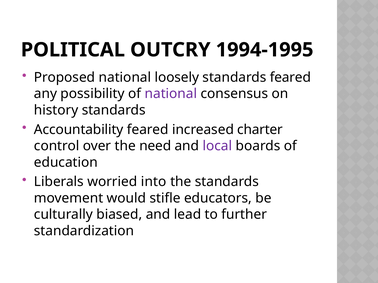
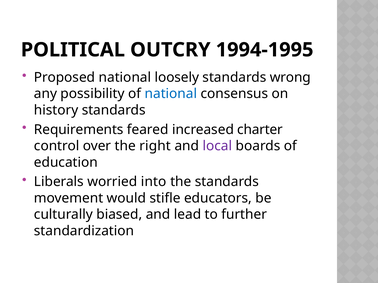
standards feared: feared -> wrong (290, 78)
national colour: purple -> blue (171, 94)
Accountability: Accountability -> Requirements (79, 130)
need: need -> right (155, 146)
